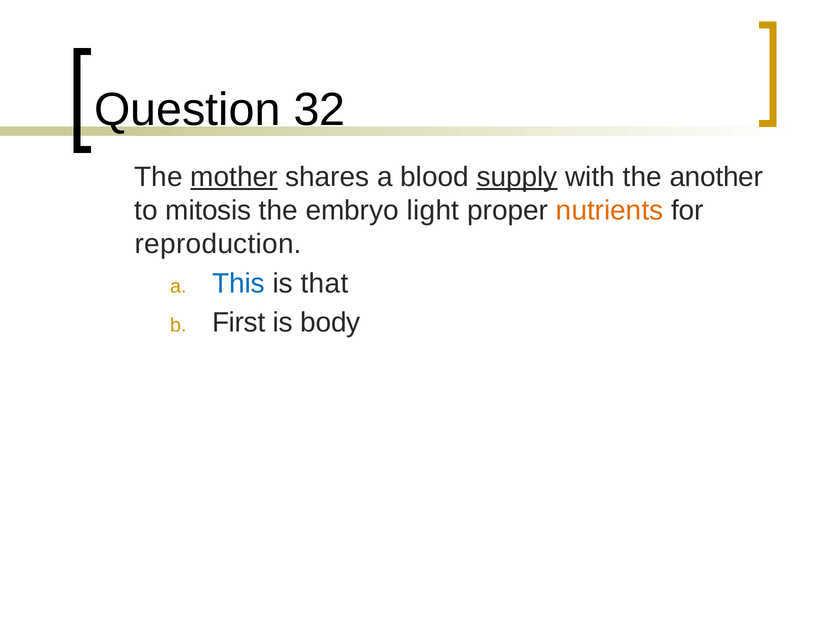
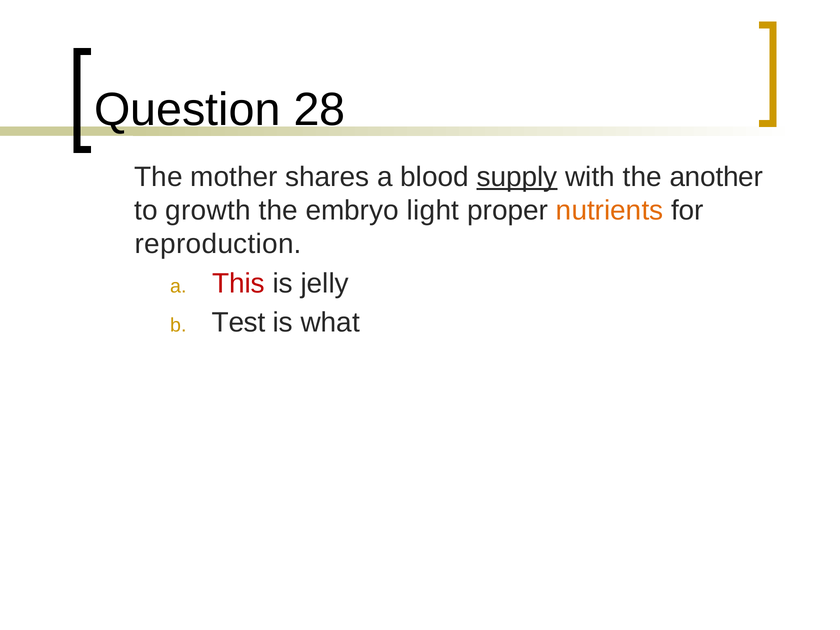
32: 32 -> 28 (319, 110)
mother underline: present -> none (234, 177)
mitosis: mitosis -> growth (208, 211)
This colour: blue -> red (239, 283)
that: that -> jelly (325, 283)
First: First -> Test (239, 323)
body: body -> what (330, 323)
